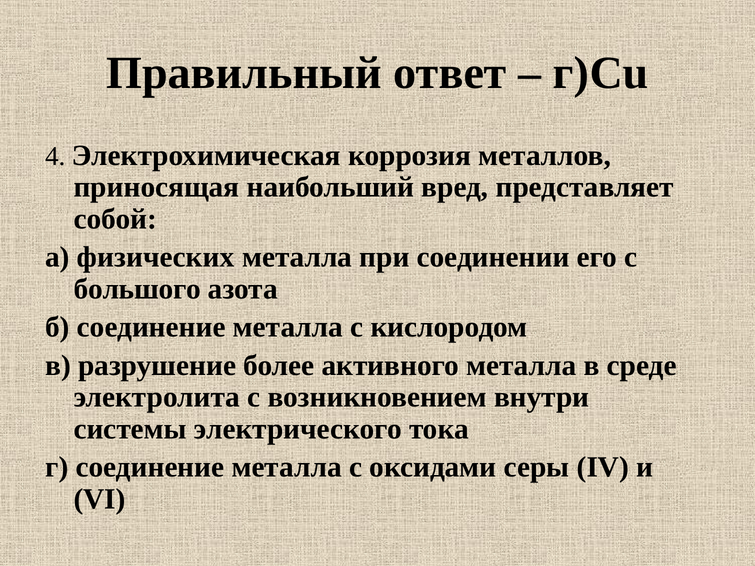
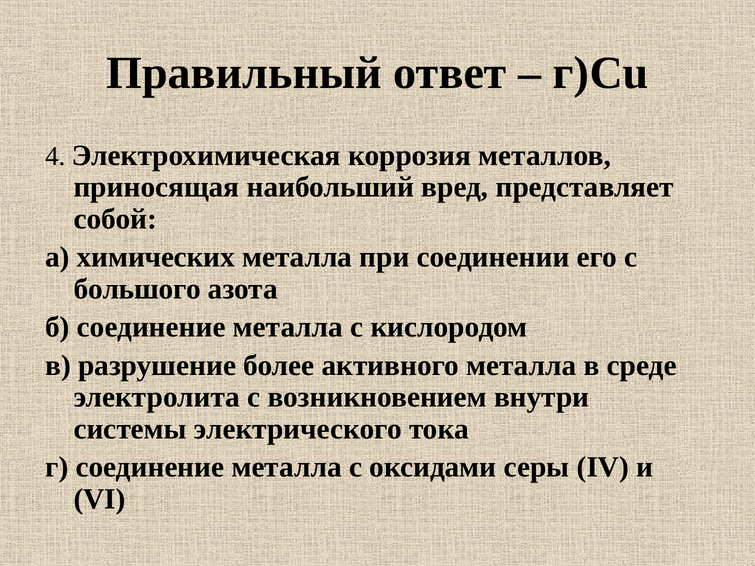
физических: физических -> химических (156, 257)
